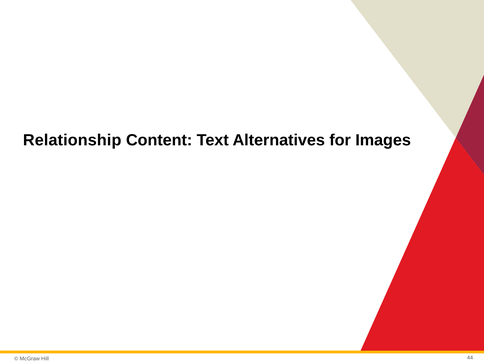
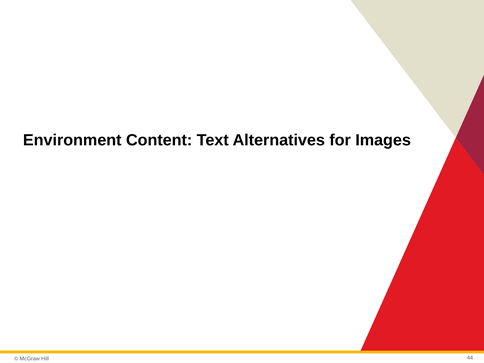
Relationship: Relationship -> Environment (72, 140)
